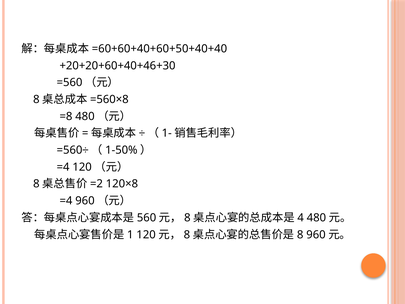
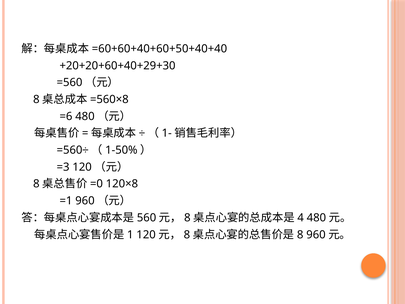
+20+20+60+40+46+30: +20+20+60+40+46+30 -> +20+20+60+40+29+30 (118, 66)
=8: =8 -> =6 (66, 116)
=4: =4 -> =3 (63, 167)
=2: =2 -> =0 (96, 184)
=4: =4 -> =1 (66, 201)
